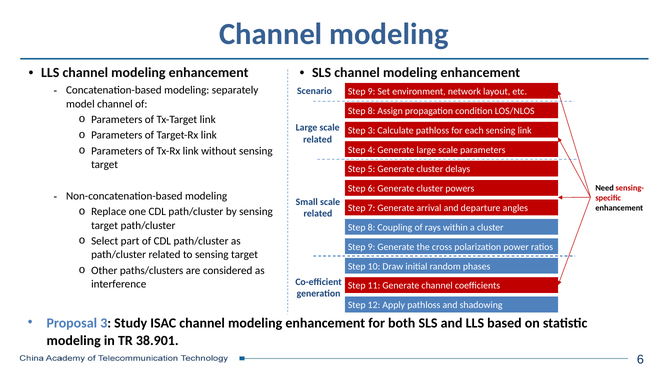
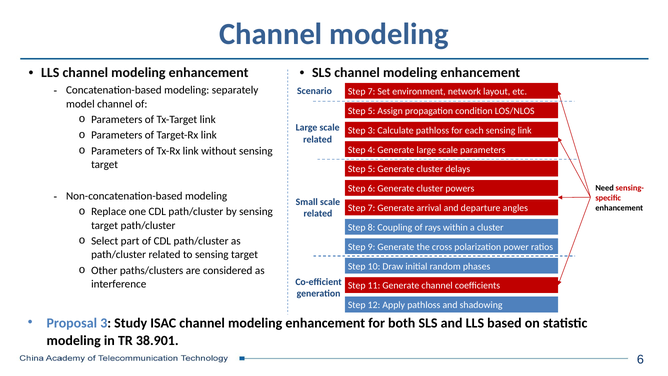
9: 9 -> 7 (372, 91)
8: 8 -> 5 (372, 111)
